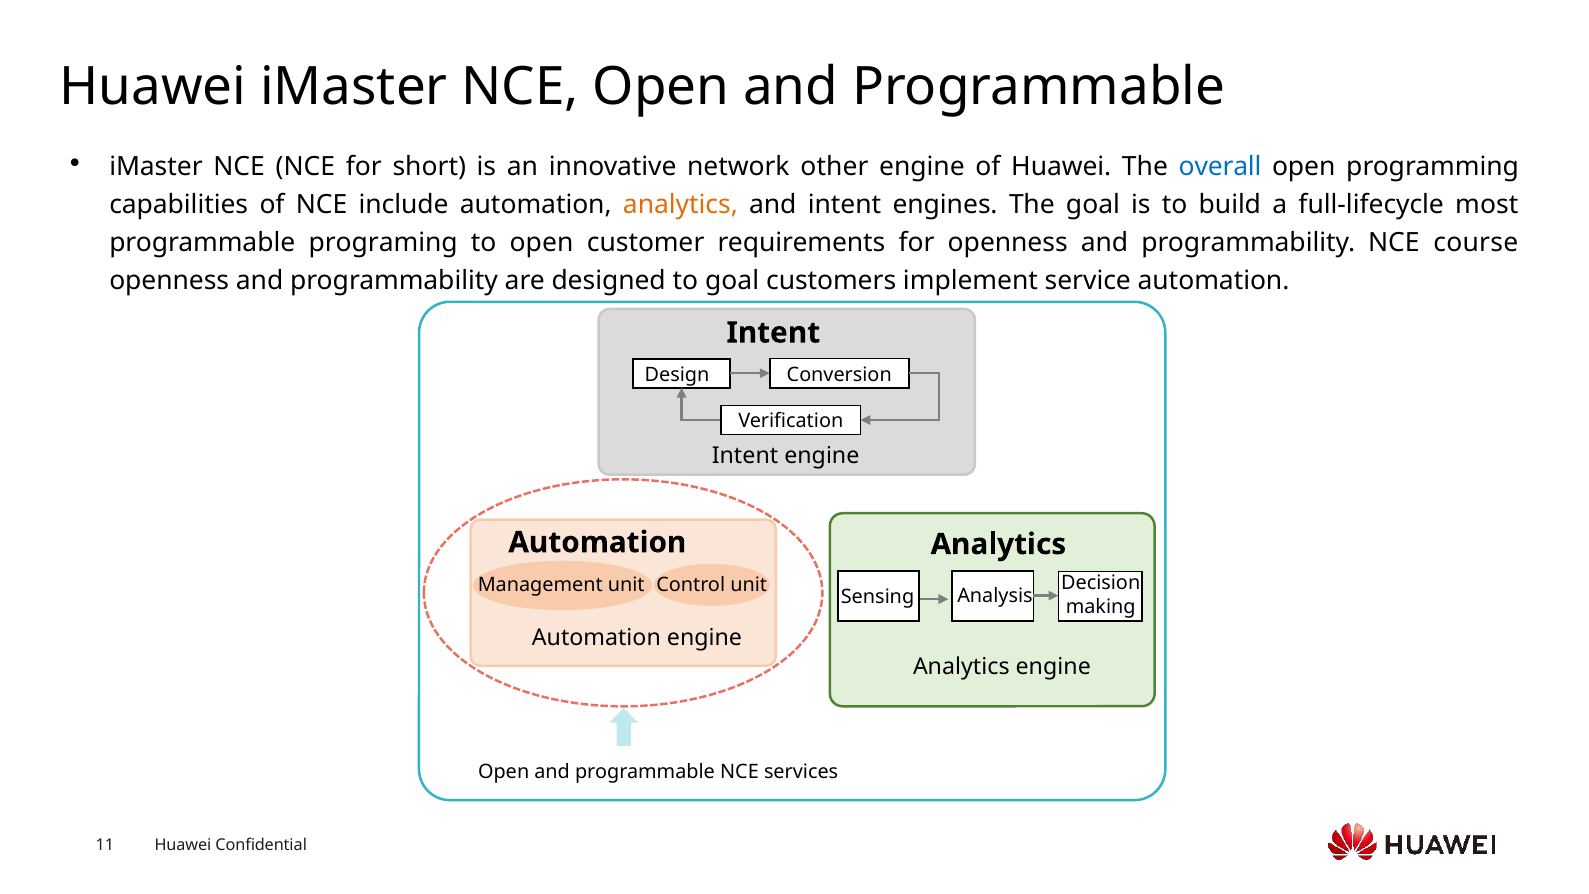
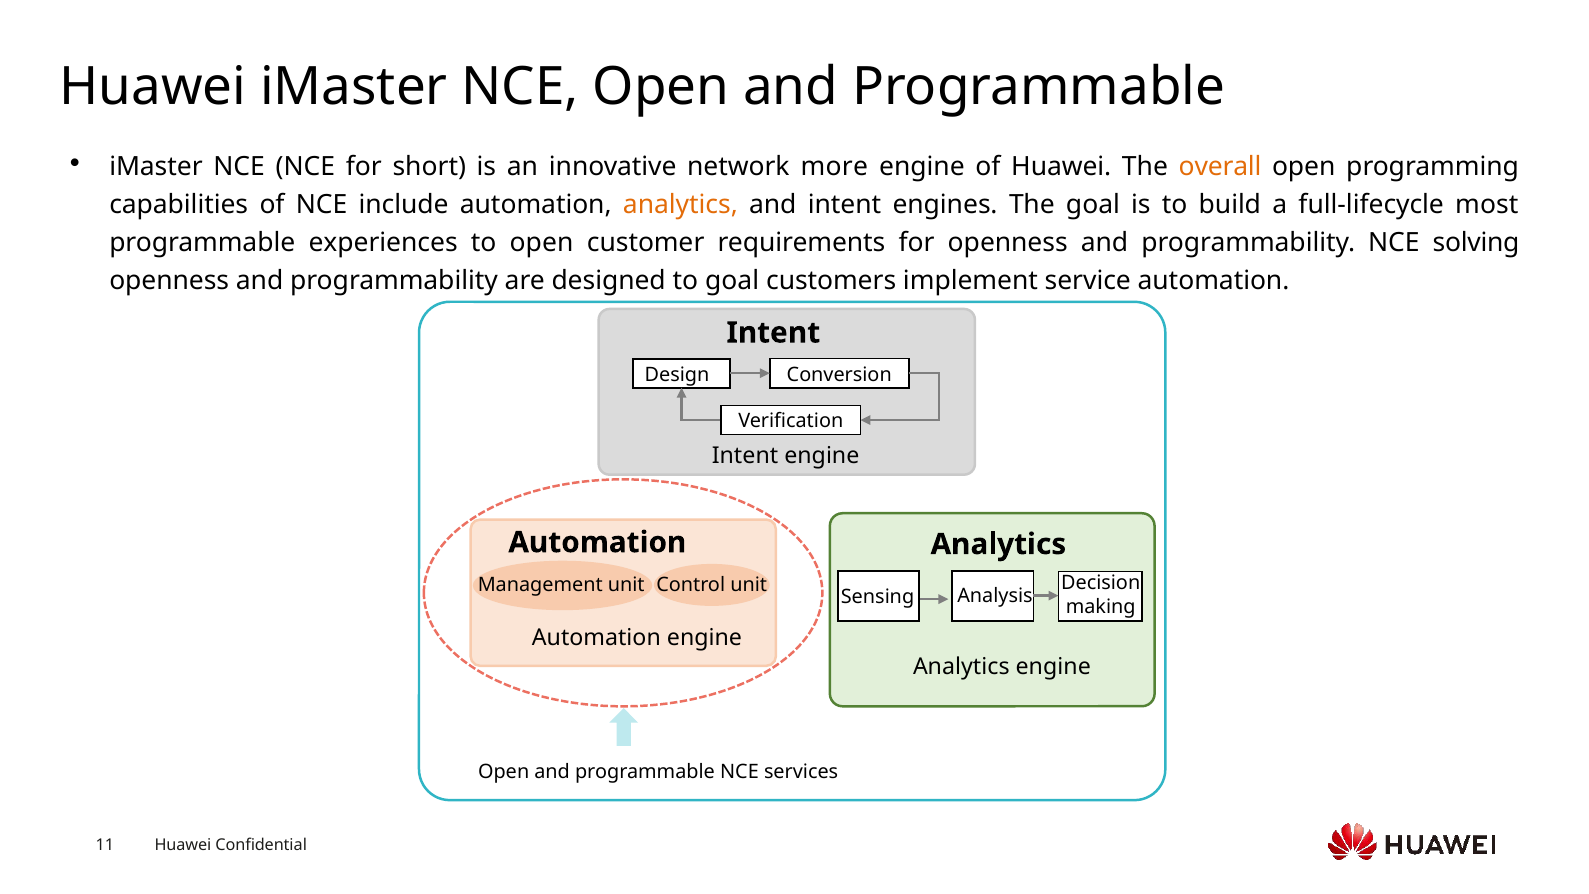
other: other -> more (834, 166)
overall colour: blue -> orange (1220, 166)
programing: programing -> experiences (383, 243)
course: course -> solving (1476, 243)
